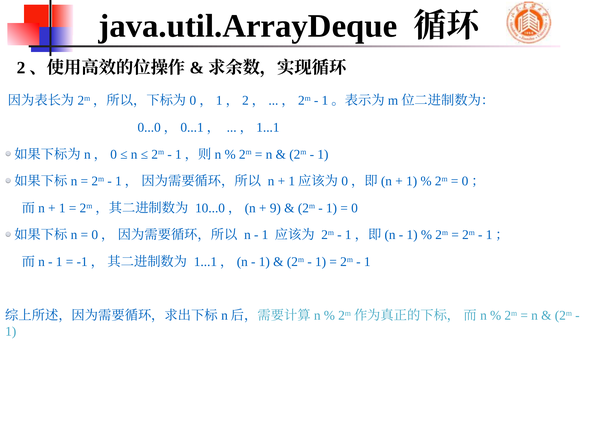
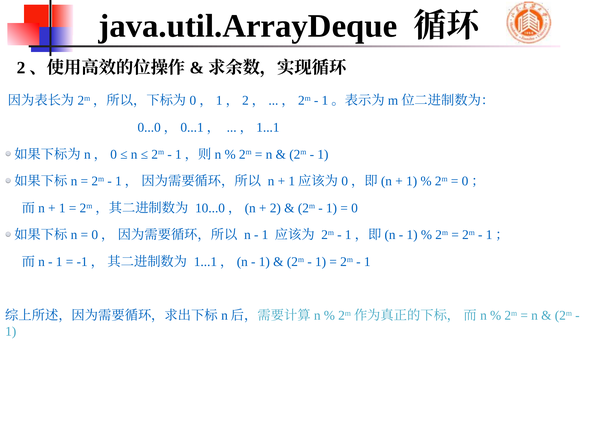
9: 9 -> 2 (275, 208)
